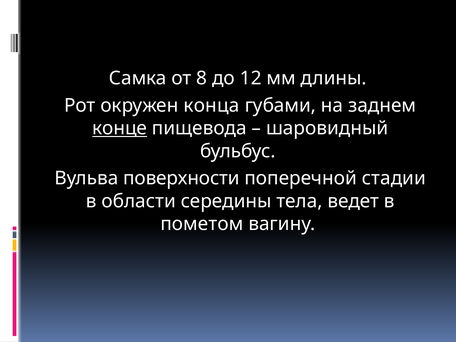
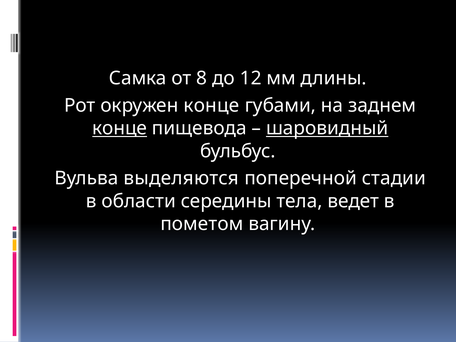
окружен конца: конца -> конце (211, 105)
шаровидный underline: none -> present (327, 128)
поверхности: поверхности -> выделяются (181, 178)
